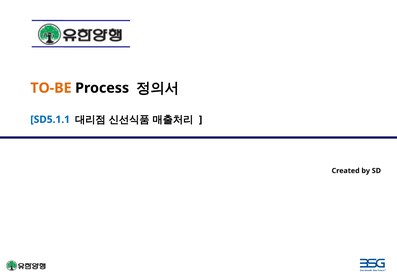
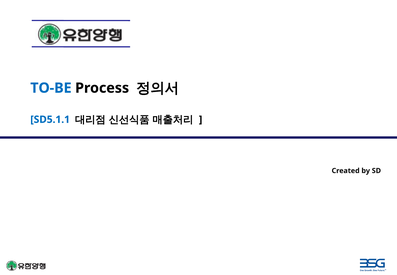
TO-BE colour: orange -> blue (51, 88)
